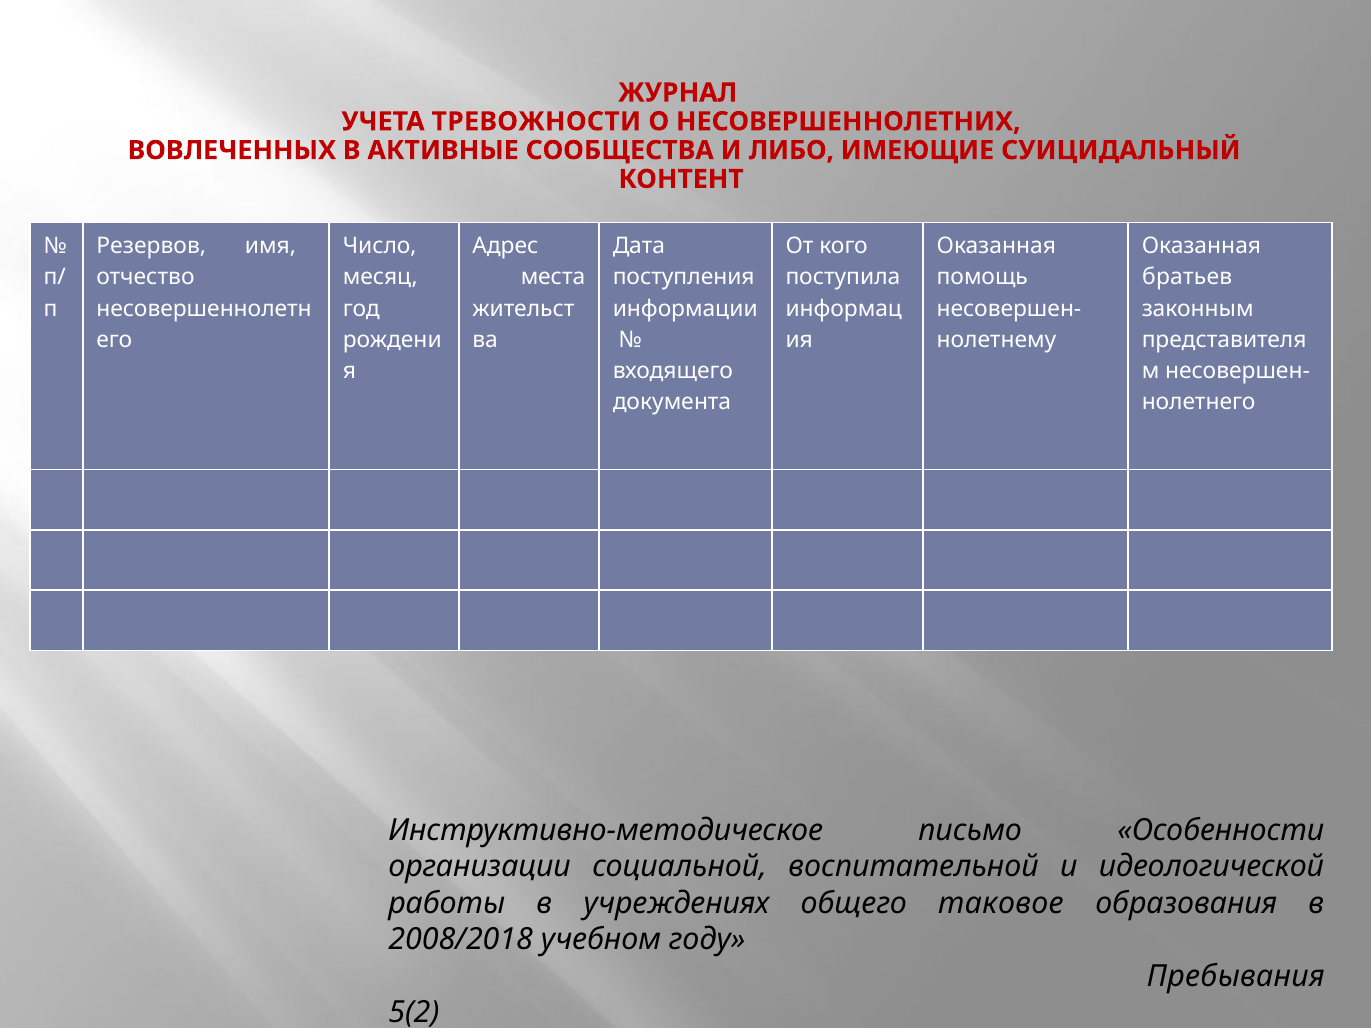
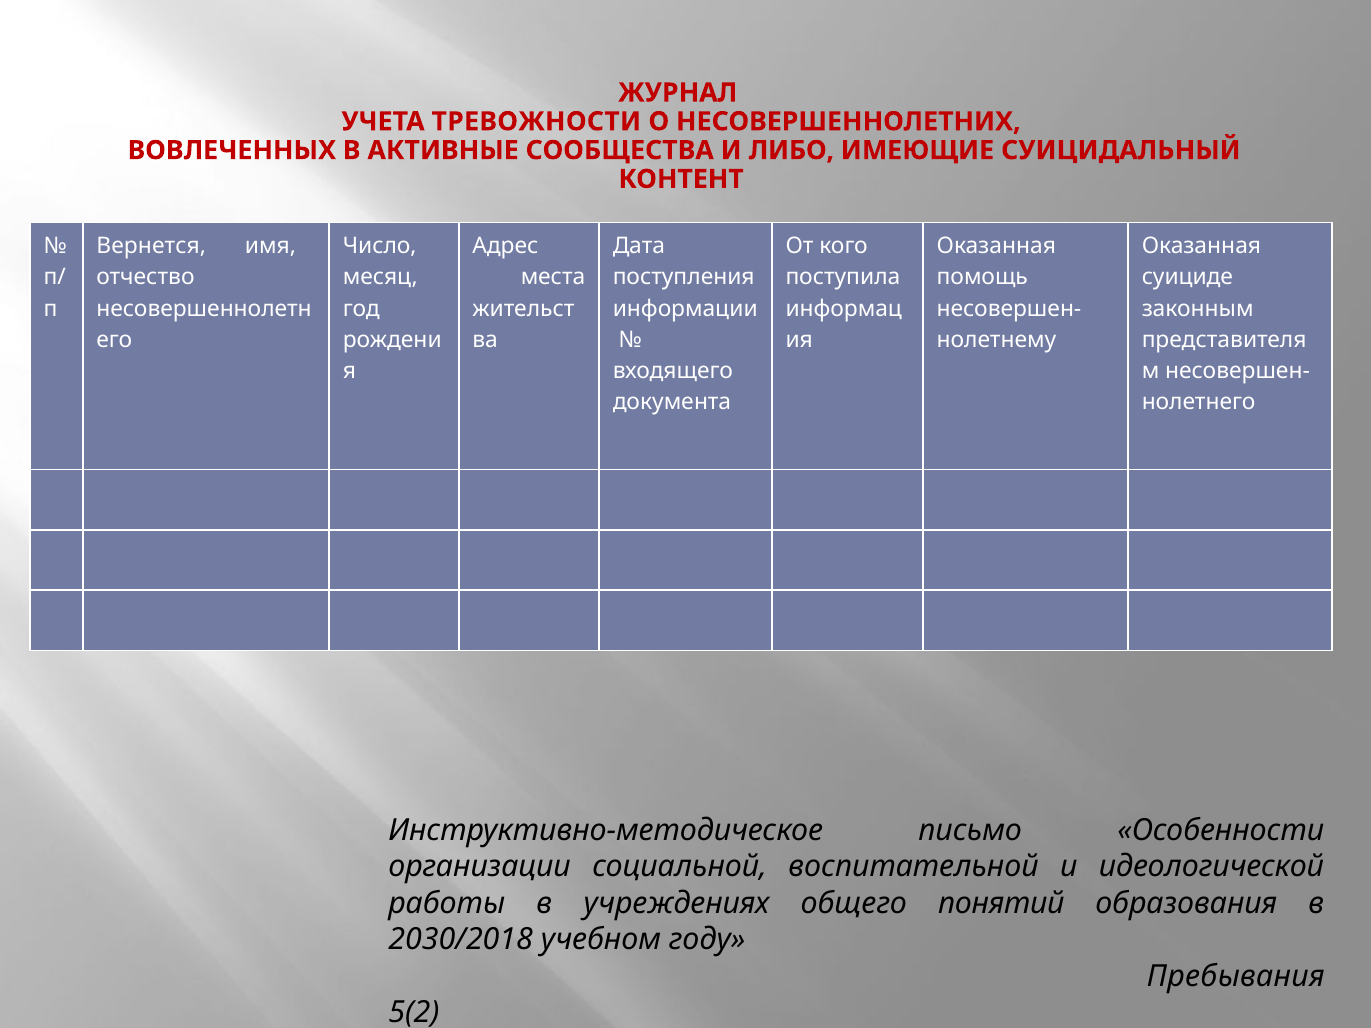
Резервов: Резервов -> Вернется (151, 246)
братьев: братьев -> суициде (1187, 277)
таковое: таковое -> понятий (1001, 904)
2008/2018: 2008/2018 -> 2030/2018 (461, 940)
